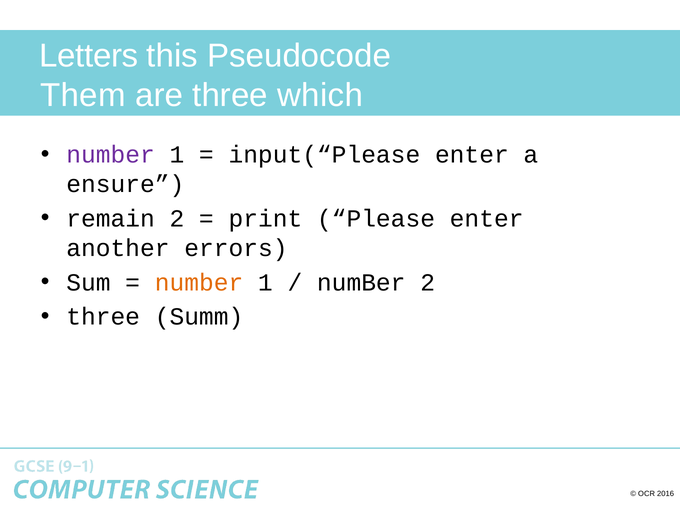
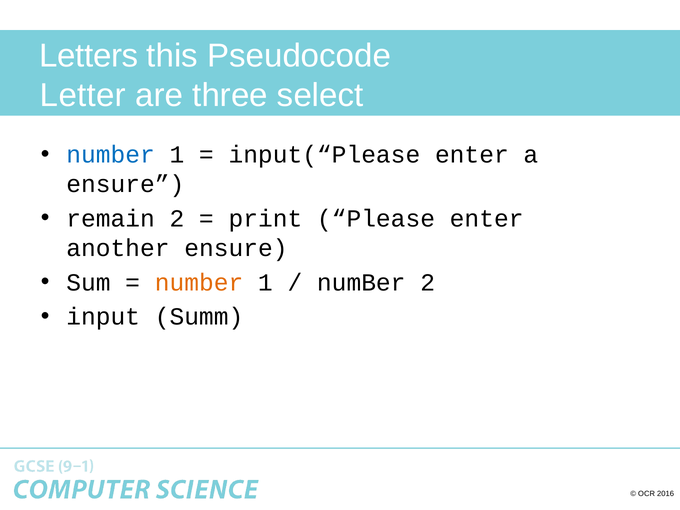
Them: Them -> Letter (83, 95)
which: which -> select (320, 95)
number colour: purple -> blue (111, 155)
another errors: errors -> ensure (236, 248)
three: three -> input (103, 317)
